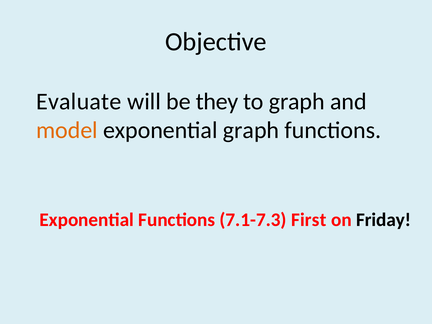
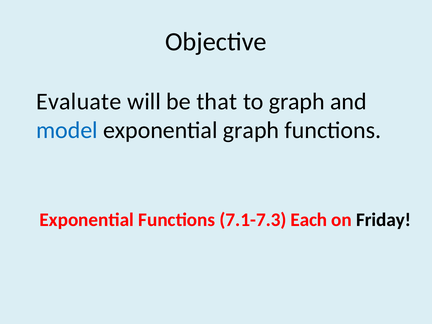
they: they -> that (217, 102)
model colour: orange -> blue (67, 130)
First: First -> Each (309, 220)
